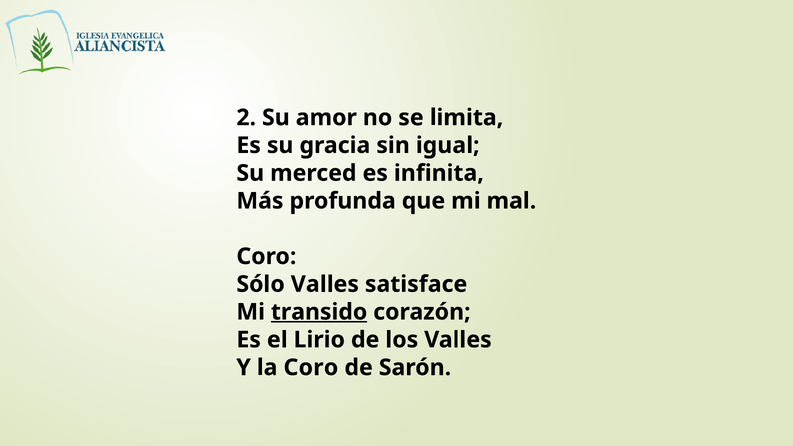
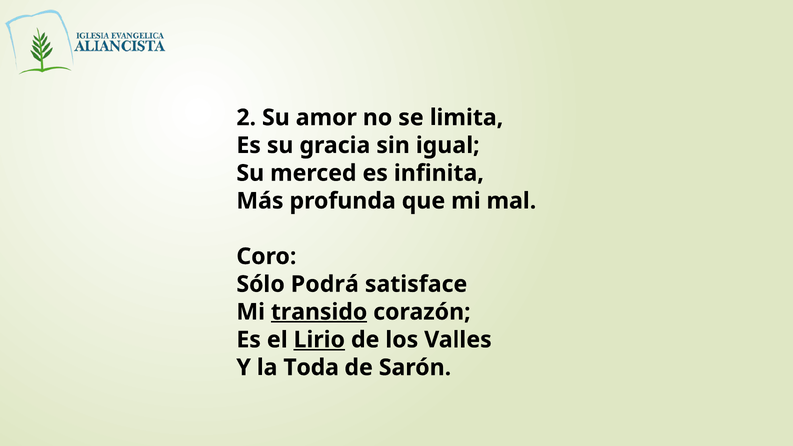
Sólo Valles: Valles -> Podrá (325, 284)
Lirio underline: none -> present (319, 340)
la Coro: Coro -> Toda (311, 368)
